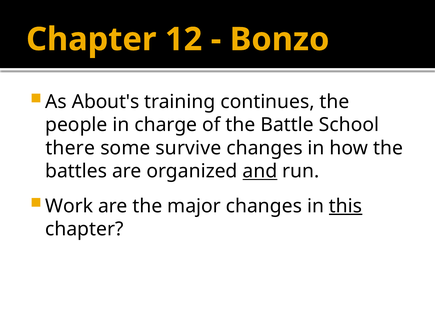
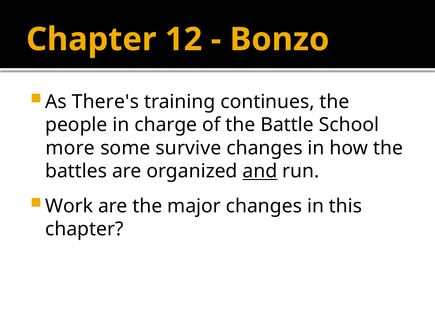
About's: About's -> There's (105, 102)
there: there -> more (70, 148)
this underline: present -> none (346, 206)
